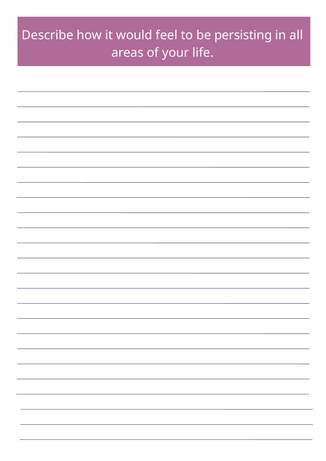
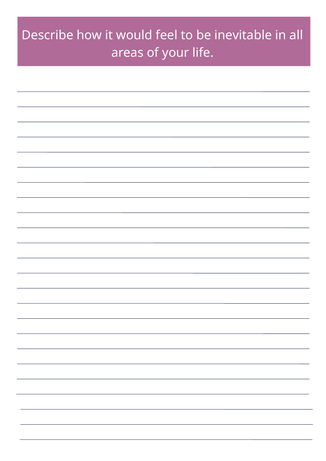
persisting: persisting -> inevitable (243, 35)
